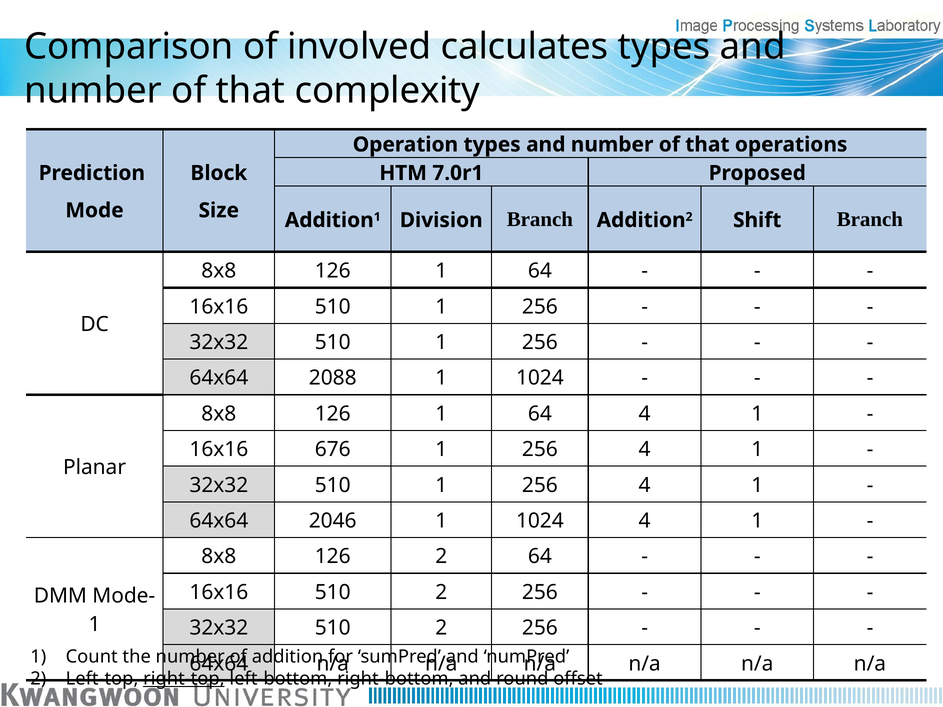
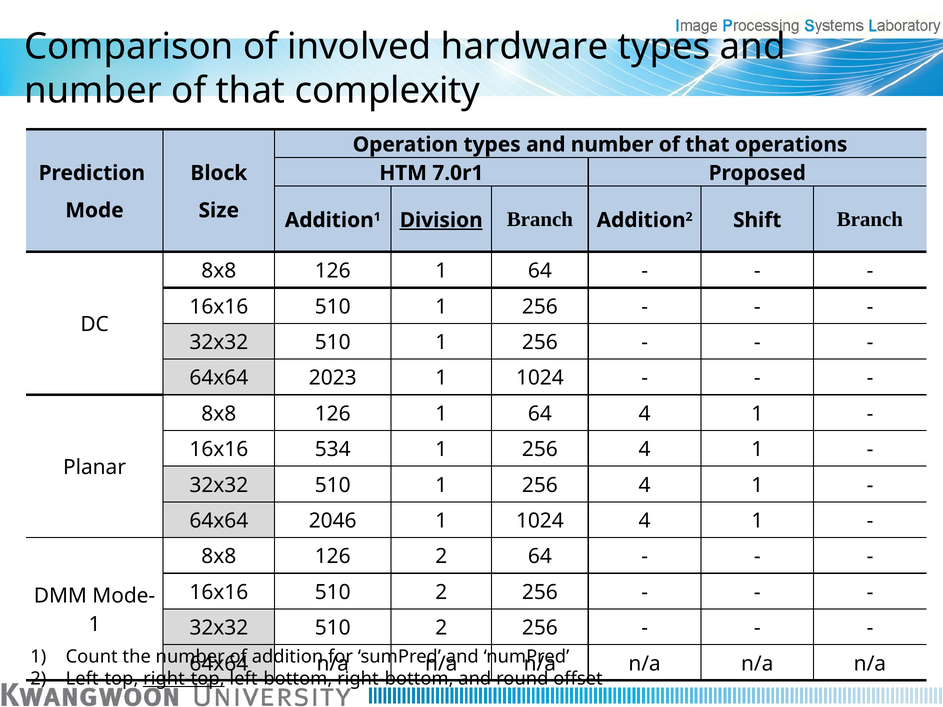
calculates: calculates -> hardware (524, 47)
Division underline: none -> present (441, 220)
2088: 2088 -> 2023 (333, 378)
676: 676 -> 534 (333, 450)
